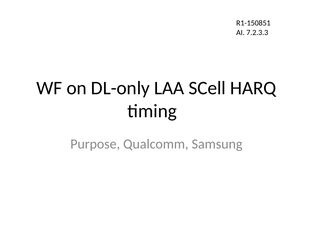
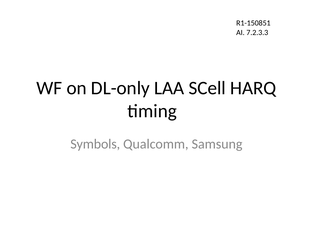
Purpose: Purpose -> Symbols (95, 144)
